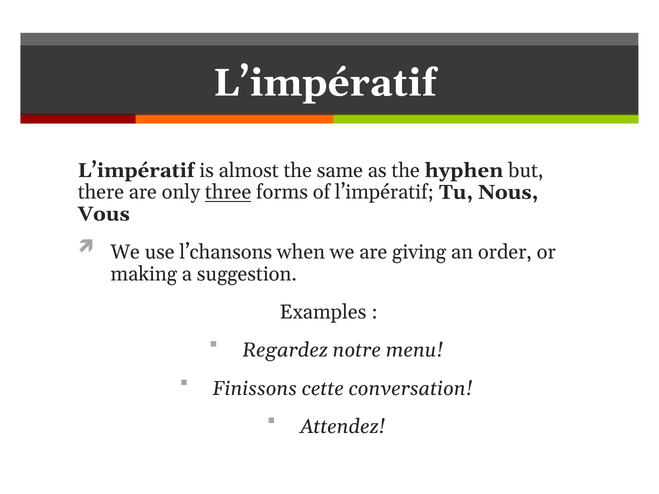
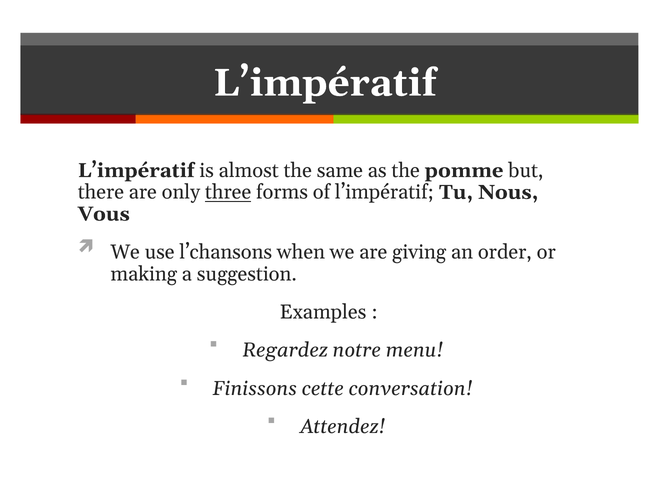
hyphen: hyphen -> pomme (464, 171)
